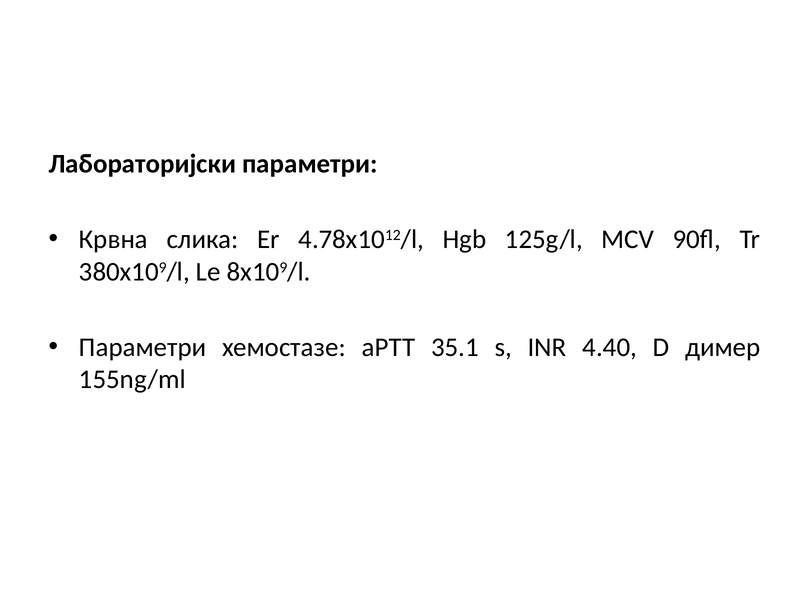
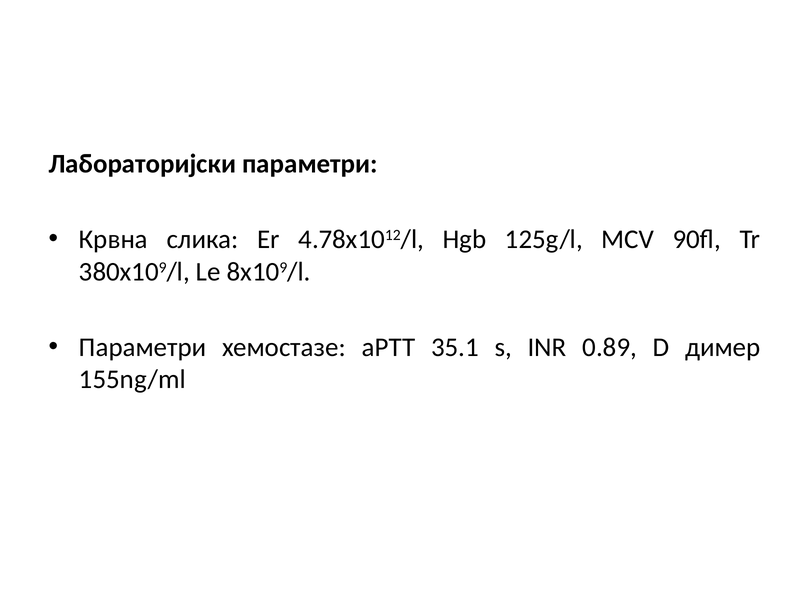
4.40: 4.40 -> 0.89 (610, 347)
